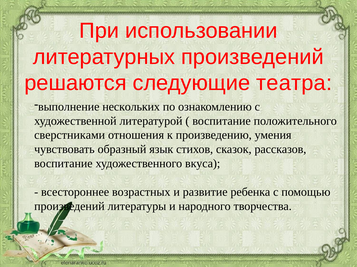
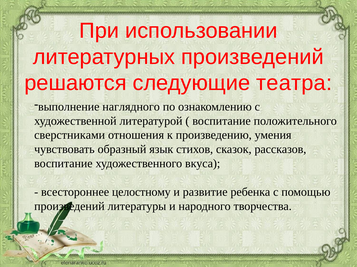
нескольких: нескольких -> наглядного (131, 107)
возрастных: возрастных -> целостному (141, 193)
